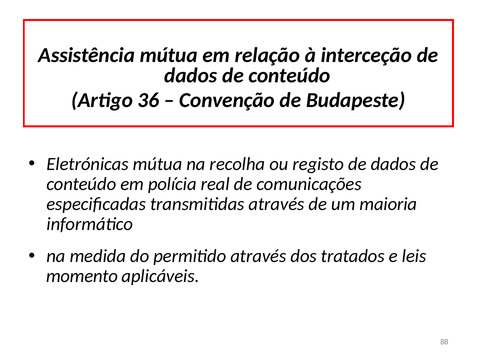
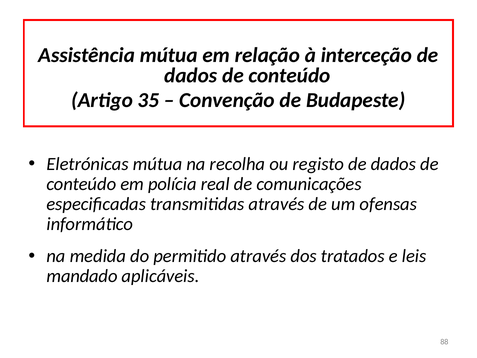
36: 36 -> 35 (148, 100)
maioria: maioria -> ofensas (388, 204)
momento: momento -> mandado (82, 276)
